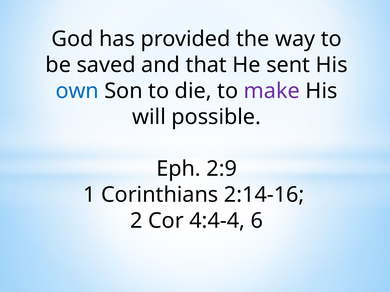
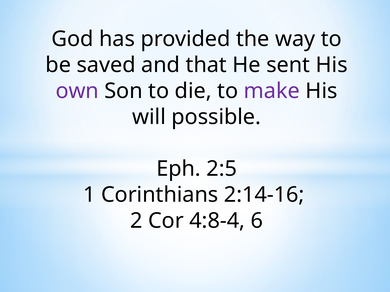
own colour: blue -> purple (77, 91)
2:9: 2:9 -> 2:5 (222, 169)
4:4-4: 4:4-4 -> 4:8-4 (217, 221)
